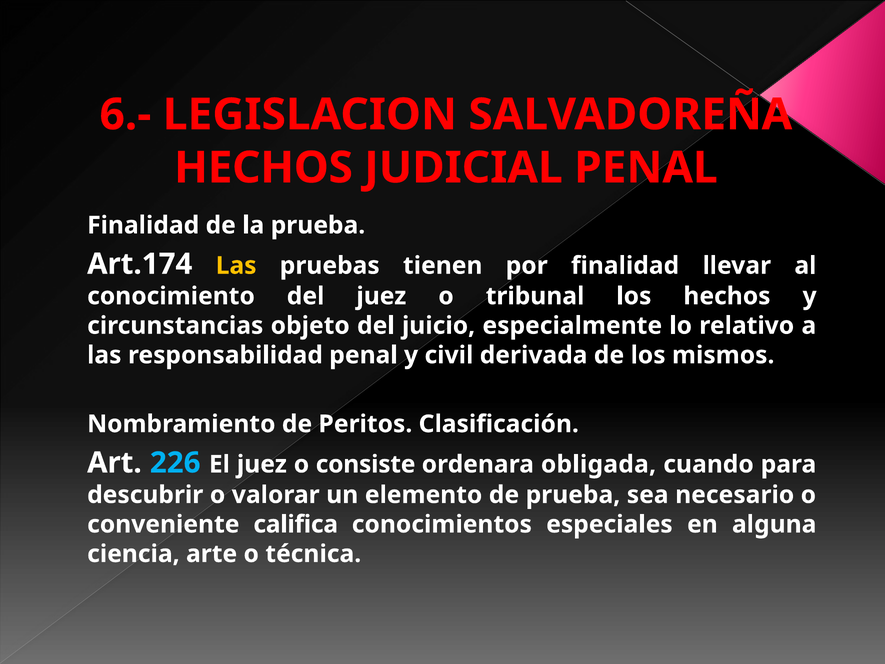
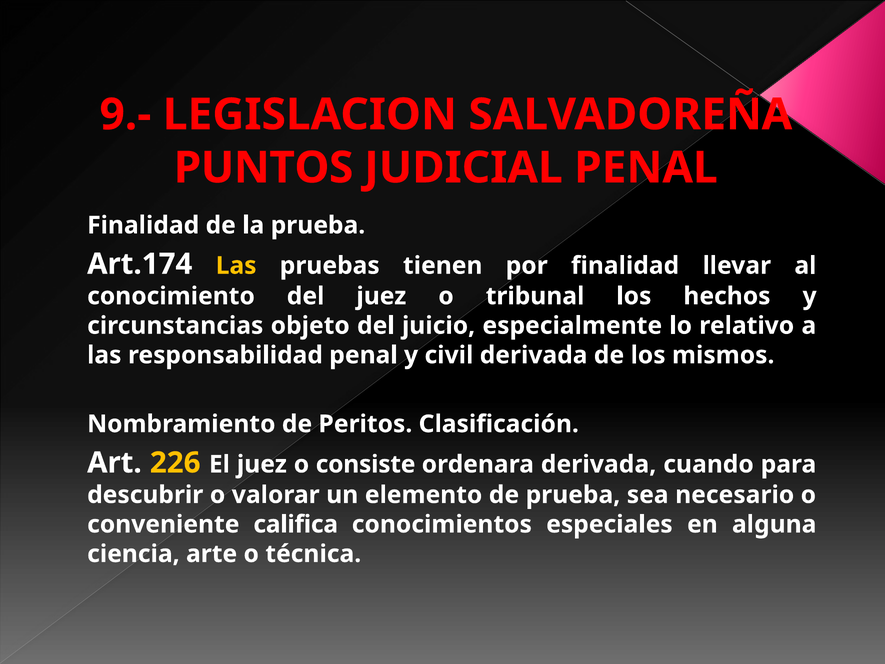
6.-: 6.- -> 9.- (125, 115)
HECHOS: HECHOS -> PUNTOS (264, 168)
226 colour: light blue -> yellow (175, 463)
ordenara obligada: obligada -> derivada (599, 464)
